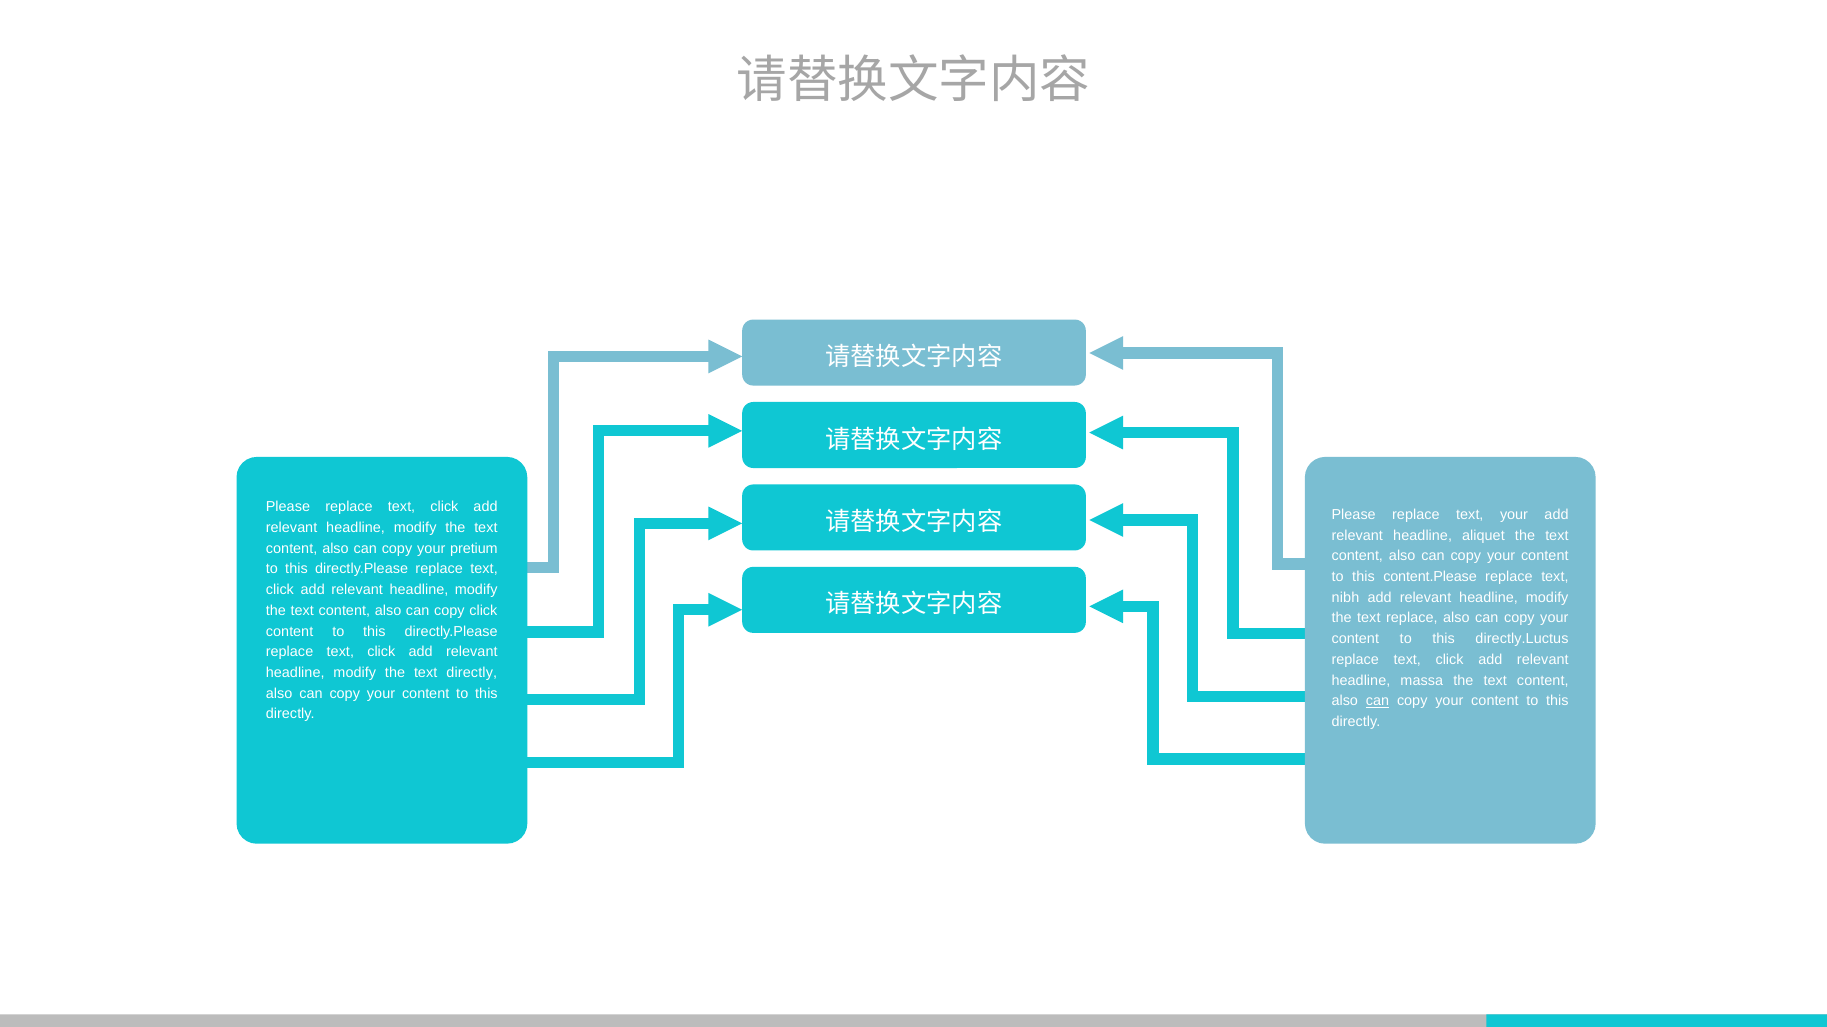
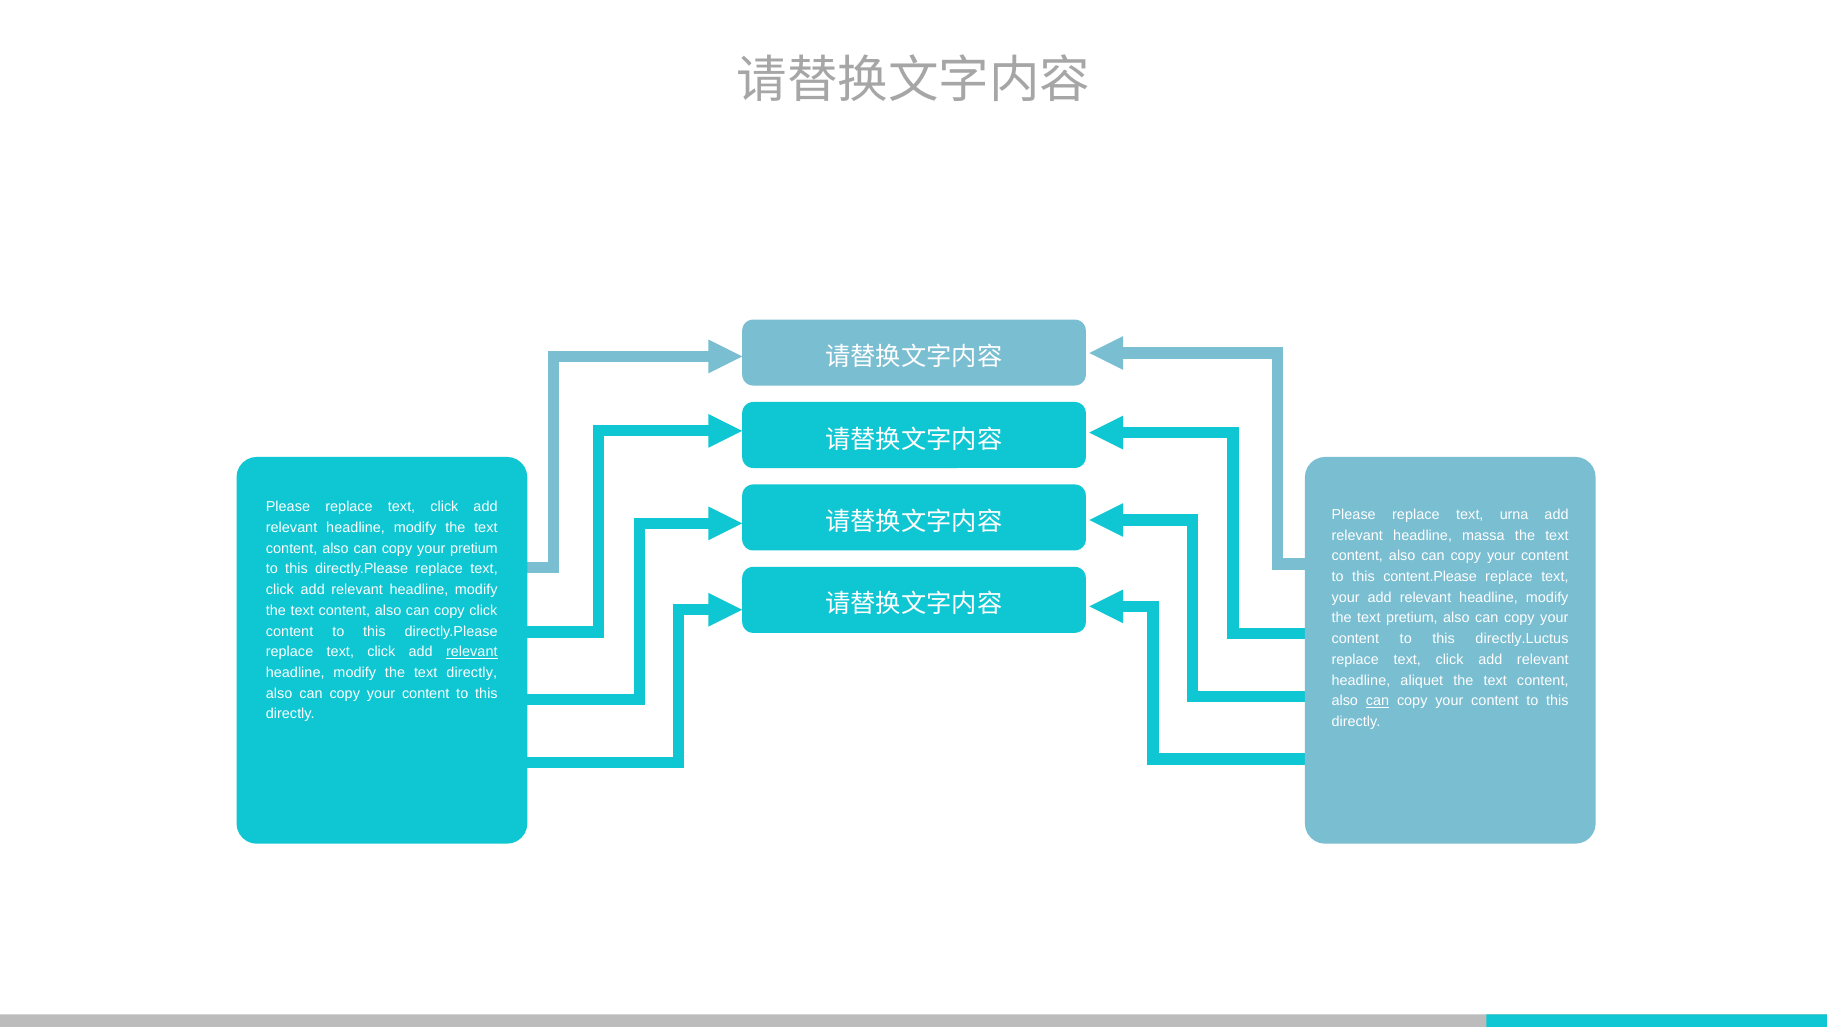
text your: your -> urna (1514, 515)
aliquet: aliquet -> massa (1483, 536)
nibh: nibh -> your (1346, 598)
text replace: replace -> pretium (1412, 619)
relevant underline: none -> present (472, 652)
massa: massa -> aliquet (1422, 681)
